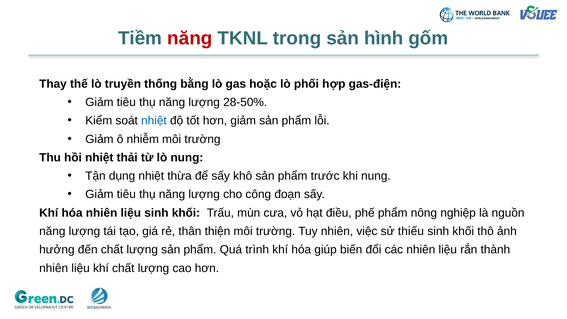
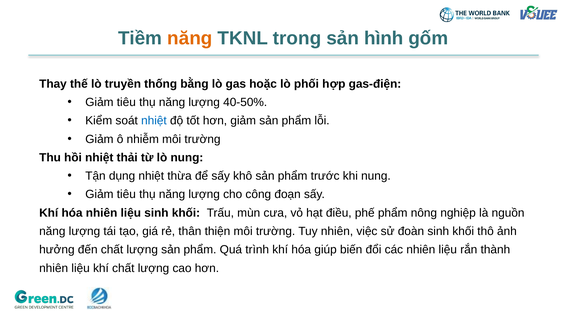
năng colour: red -> orange (190, 38)
28-50%: 28-50% -> 40-50% (245, 102)
thiếu: thiếu -> đoàn (411, 231)
